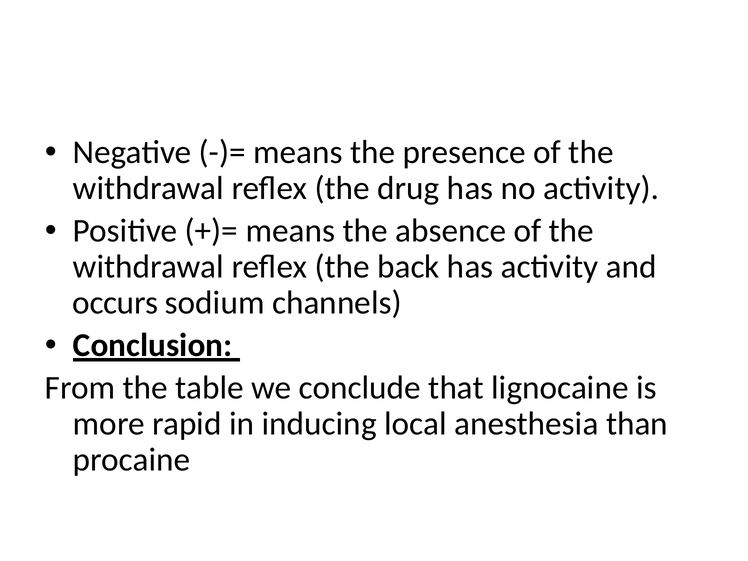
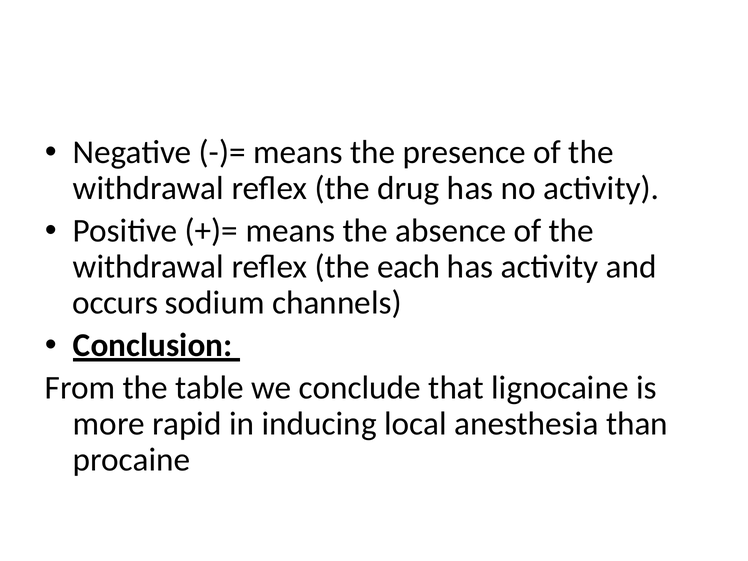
back: back -> each (409, 267)
